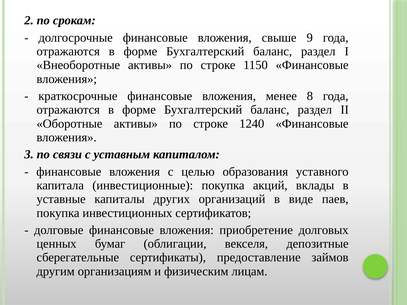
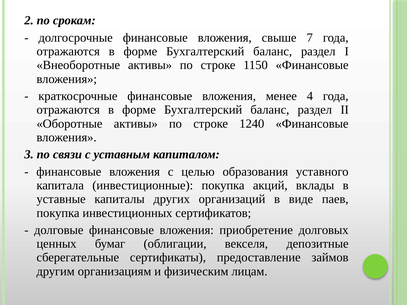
9: 9 -> 7 (310, 38)
8: 8 -> 4 (310, 96)
